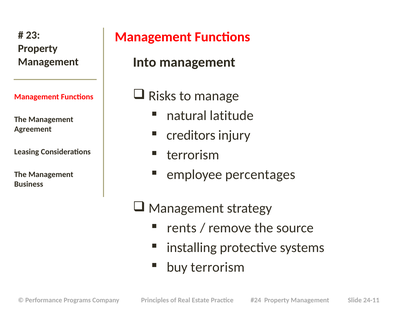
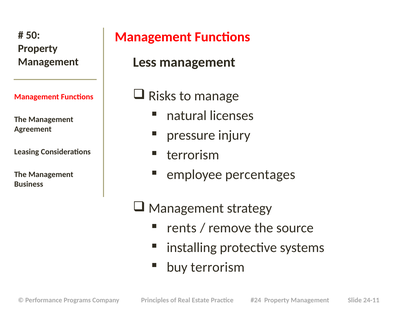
23: 23 -> 50 (33, 35)
Into: Into -> Less (145, 62)
latitude: latitude -> licenses (232, 116)
creditors: creditors -> pressure (191, 135)
